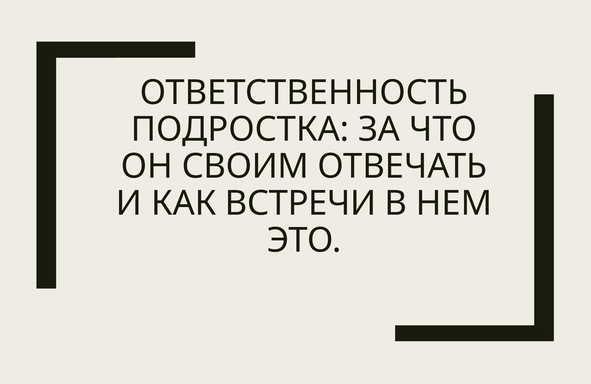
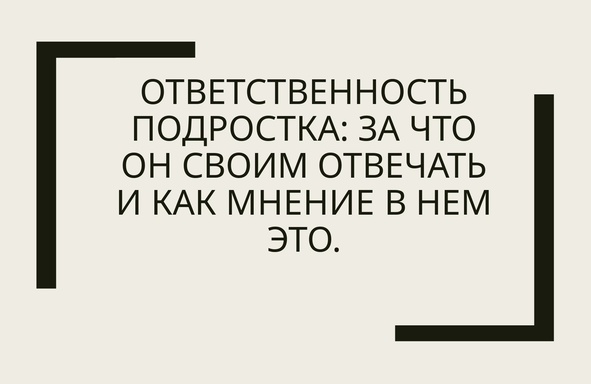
ВСТРЕЧИ: ВСТРЕЧИ -> МНЕНИЕ (300, 204)
